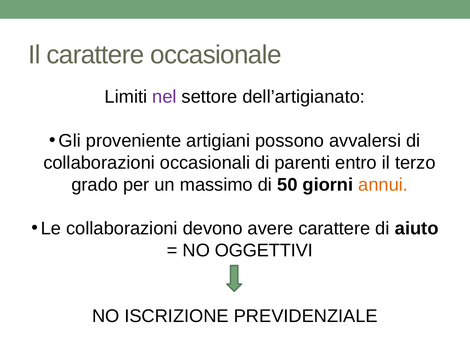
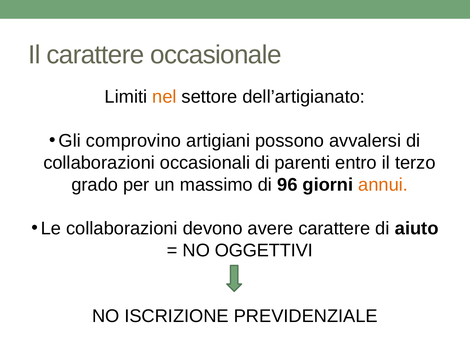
nel colour: purple -> orange (164, 97)
proveniente: proveniente -> comprovino (134, 141)
50: 50 -> 96 (287, 184)
